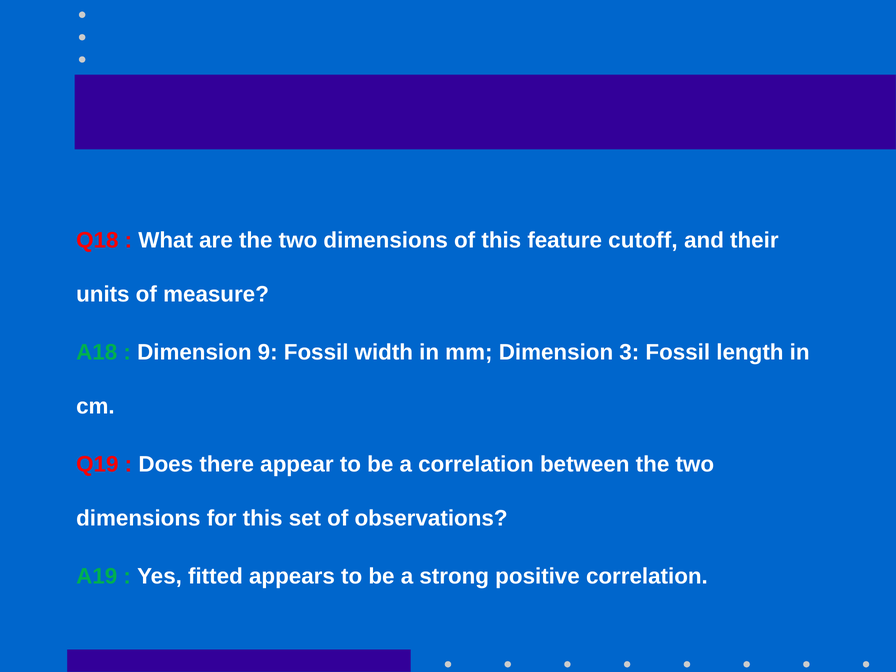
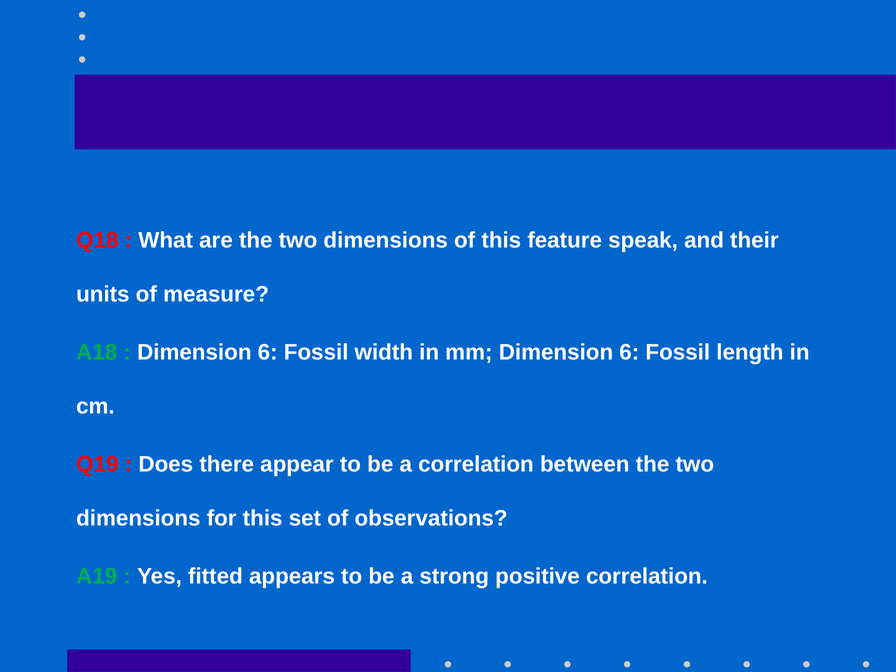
cutoff: cutoff -> speak (643, 241)
9: 9 -> 6 (268, 353)
mm Dimension 3: 3 -> 6 (629, 353)
